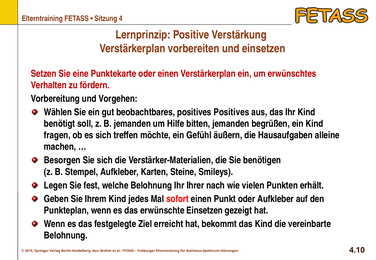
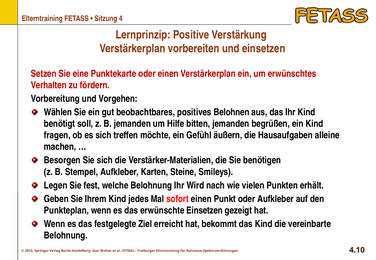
positives Positives: Positives -> Belohnen (231, 112)
Ihrer: Ihrer -> Wird (195, 186)
